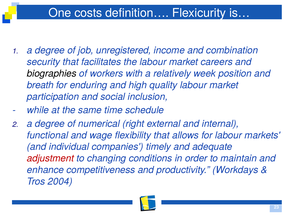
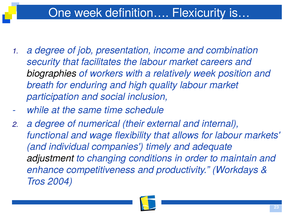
One costs: costs -> week (88, 13)
unregistered: unregistered -> presentation (124, 50)
right: right -> their (133, 124)
adjustment colour: red -> black (50, 158)
